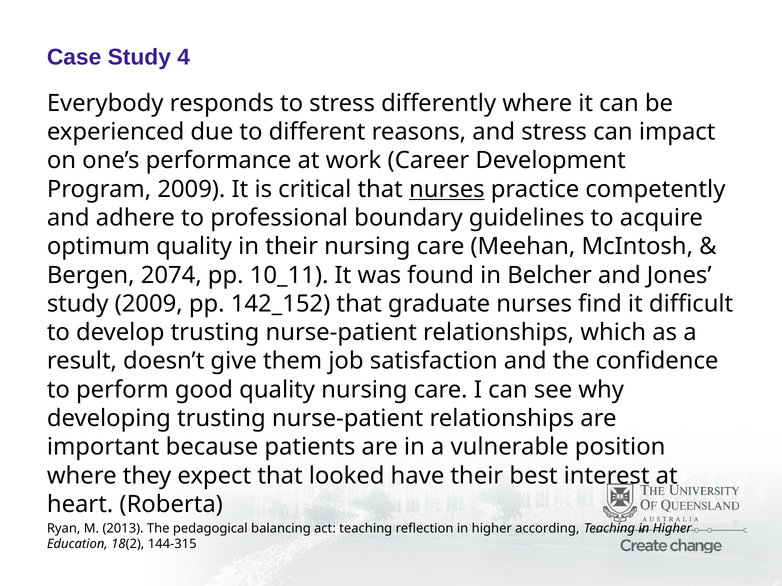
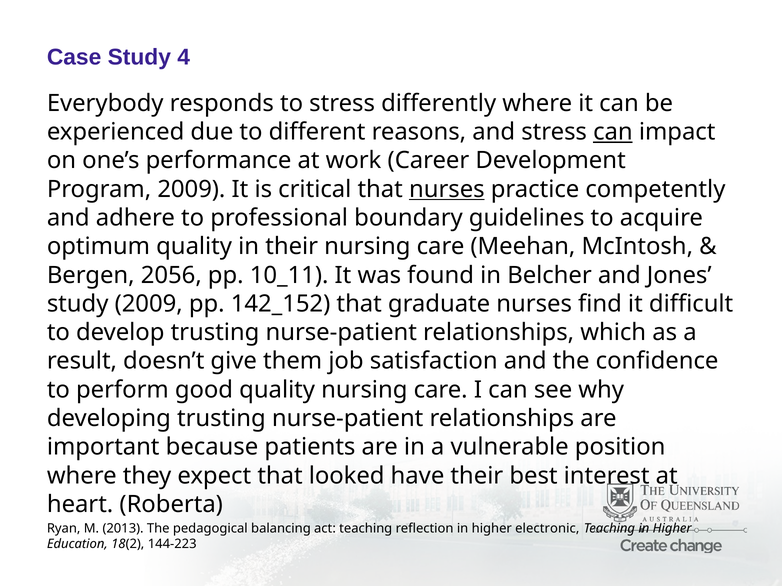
can underline: none -> present (613, 132)
2074: 2074 -> 2056 (171, 275)
according: according -> electronic (547, 529)
144-315: 144-315 -> 144-223 (172, 544)
